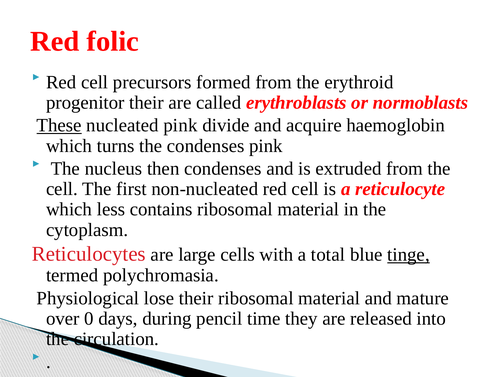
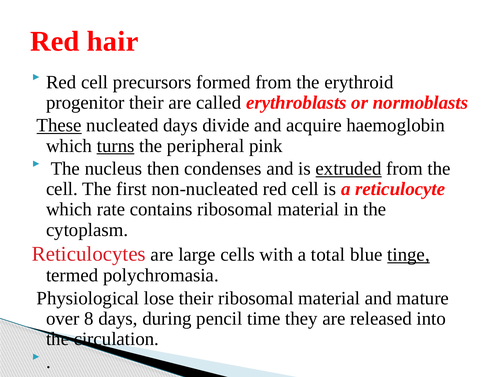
folic: folic -> hair (113, 41)
nucleated pink: pink -> days (180, 125)
turns underline: none -> present (116, 146)
the condenses: condenses -> peripheral (206, 146)
extruded underline: none -> present (349, 169)
less: less -> rate (111, 210)
0: 0 -> 8 (89, 319)
